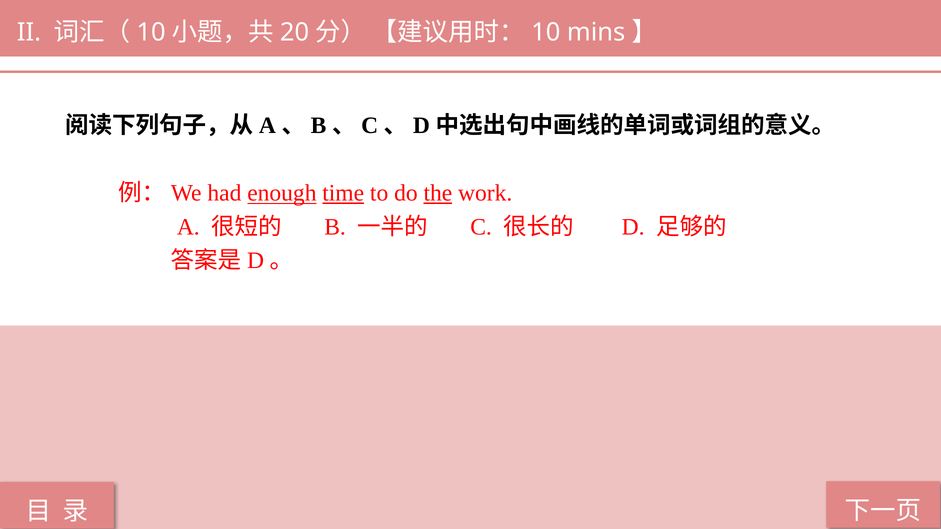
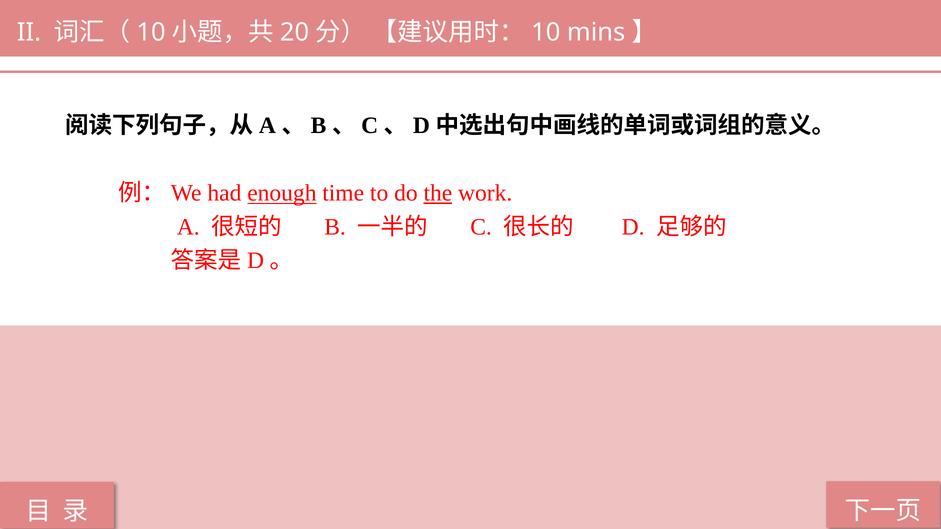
time underline: present -> none (343, 193)
